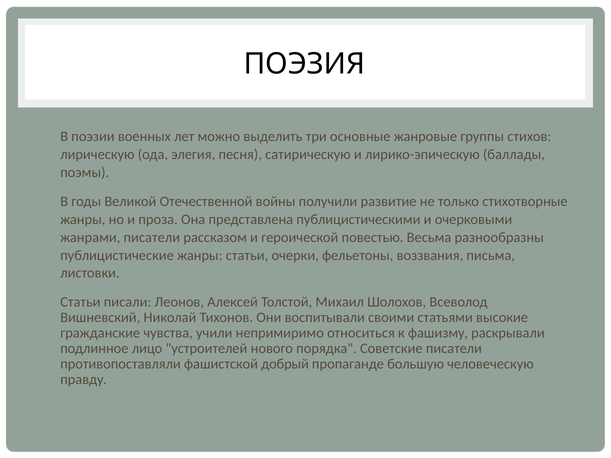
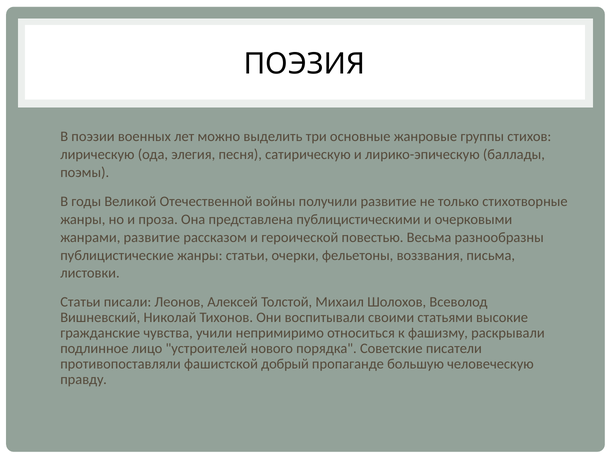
жанрами писатели: писатели -> развитие (152, 237)
